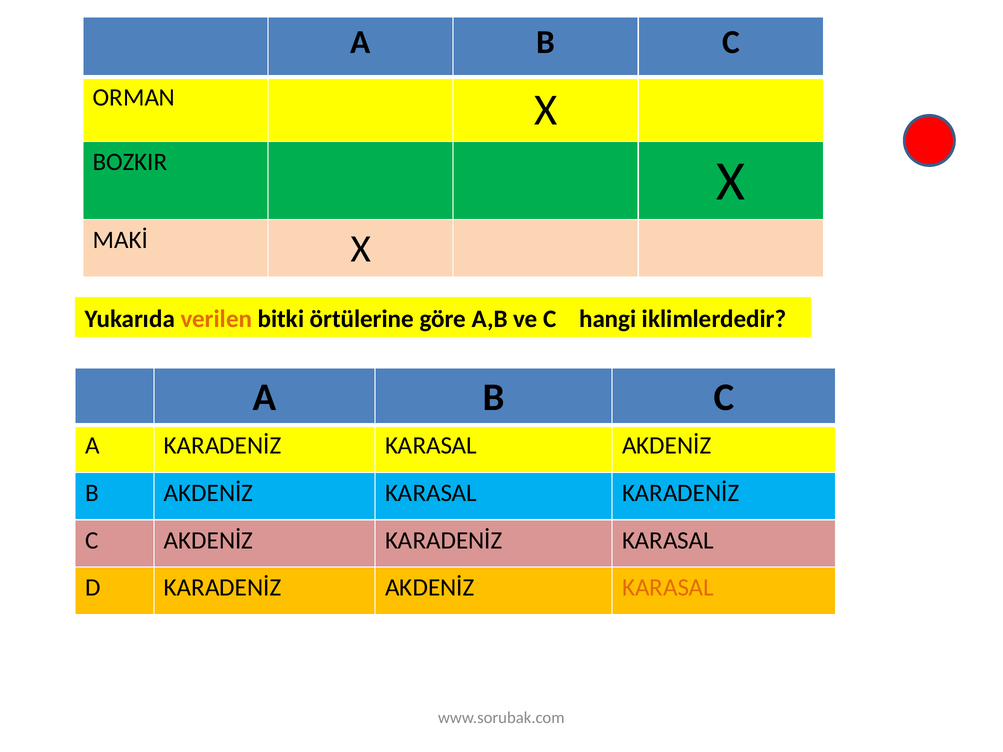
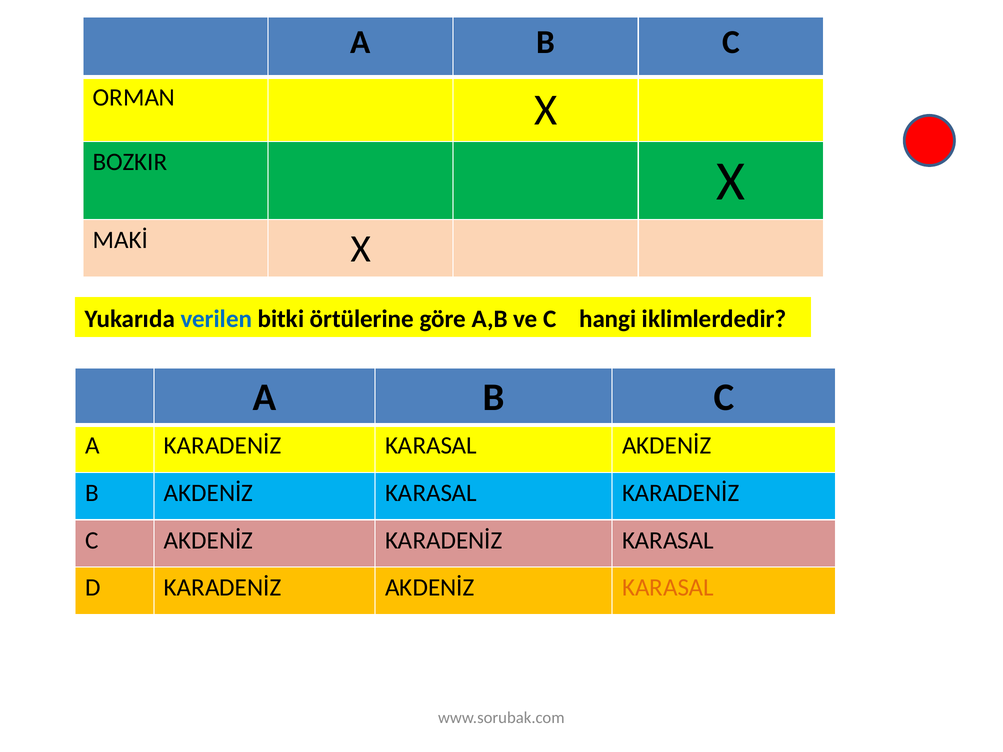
verilen colour: orange -> blue (216, 319)
